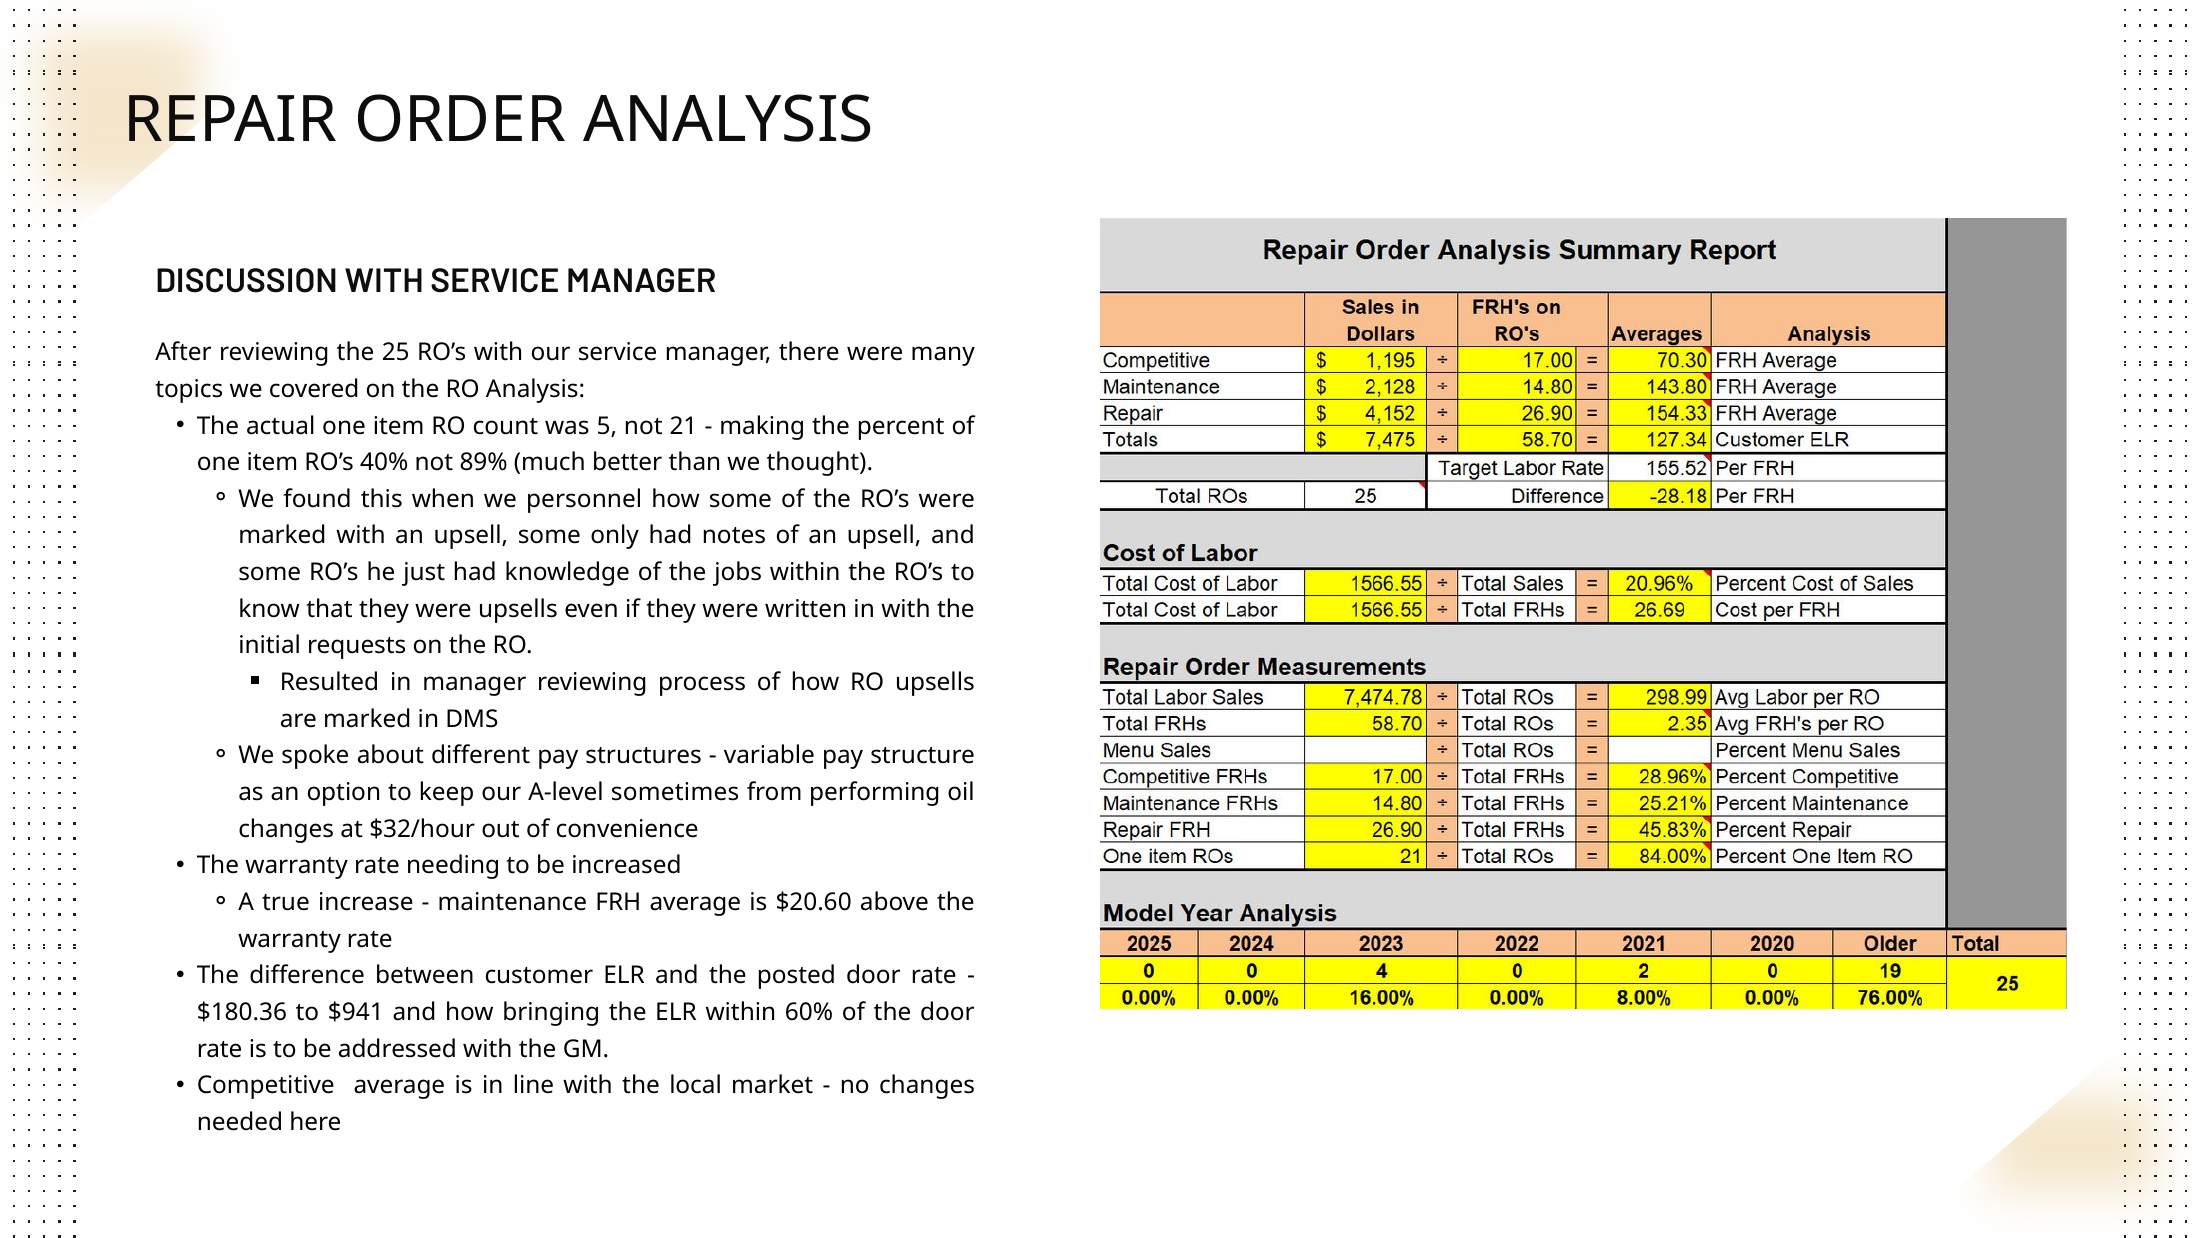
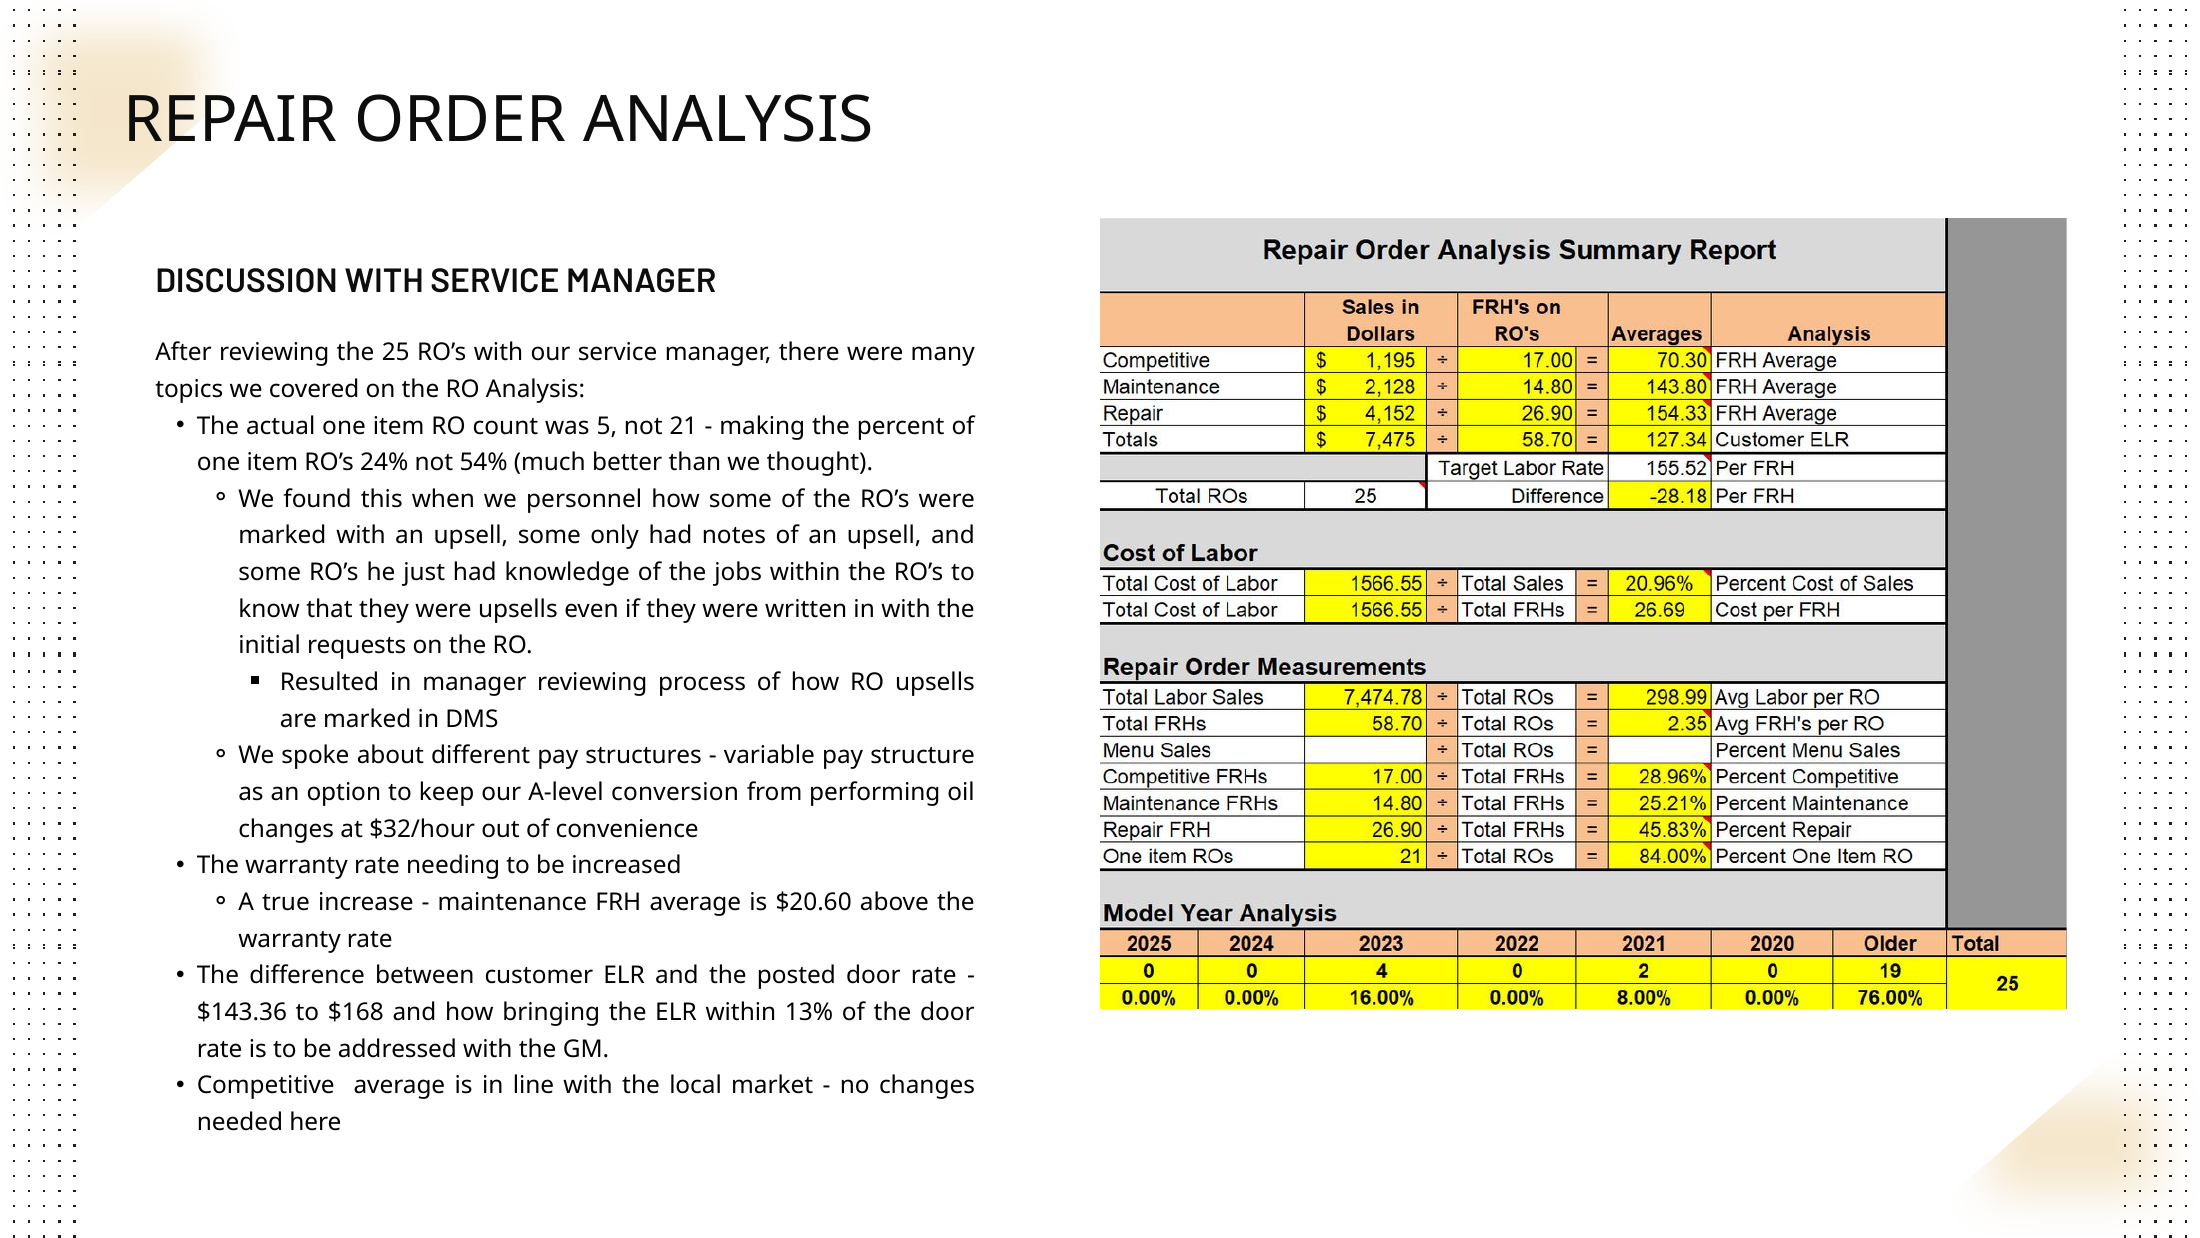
40%: 40% -> 24% (384, 462)
89%: 89% -> 54% (484, 462)
sometimes: sometimes -> conversion (675, 792)
$180.36: $180.36 -> $143.36 (242, 1012)
$941: $941 -> $168 (356, 1012)
60%: 60% -> 13% (809, 1012)
